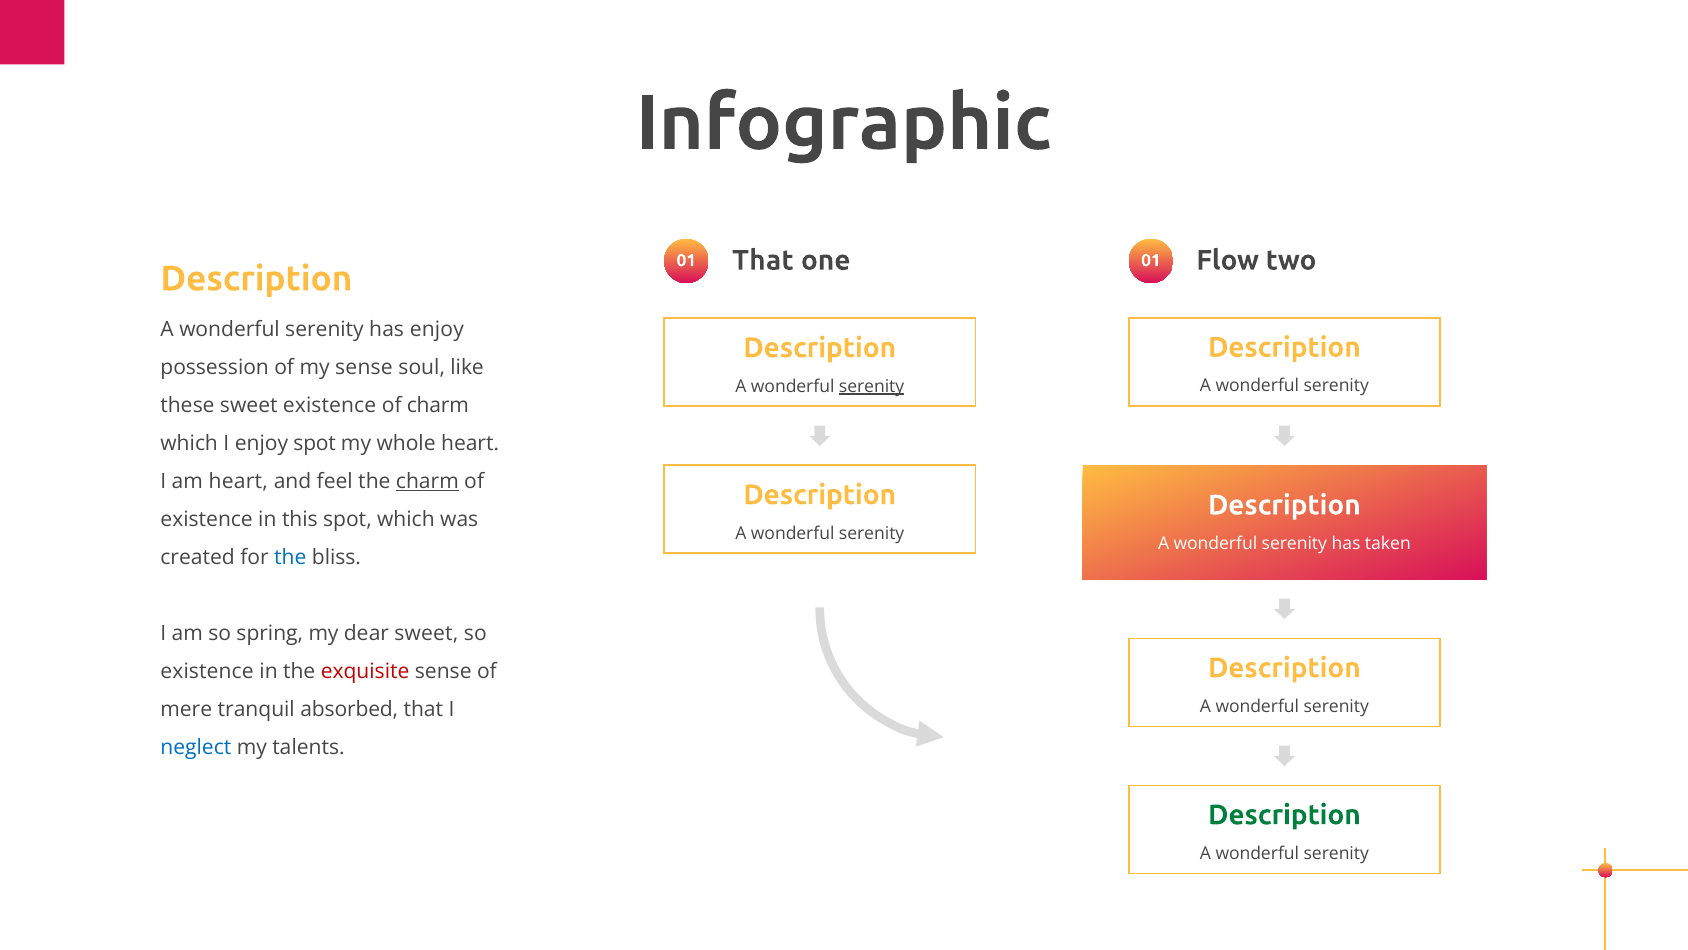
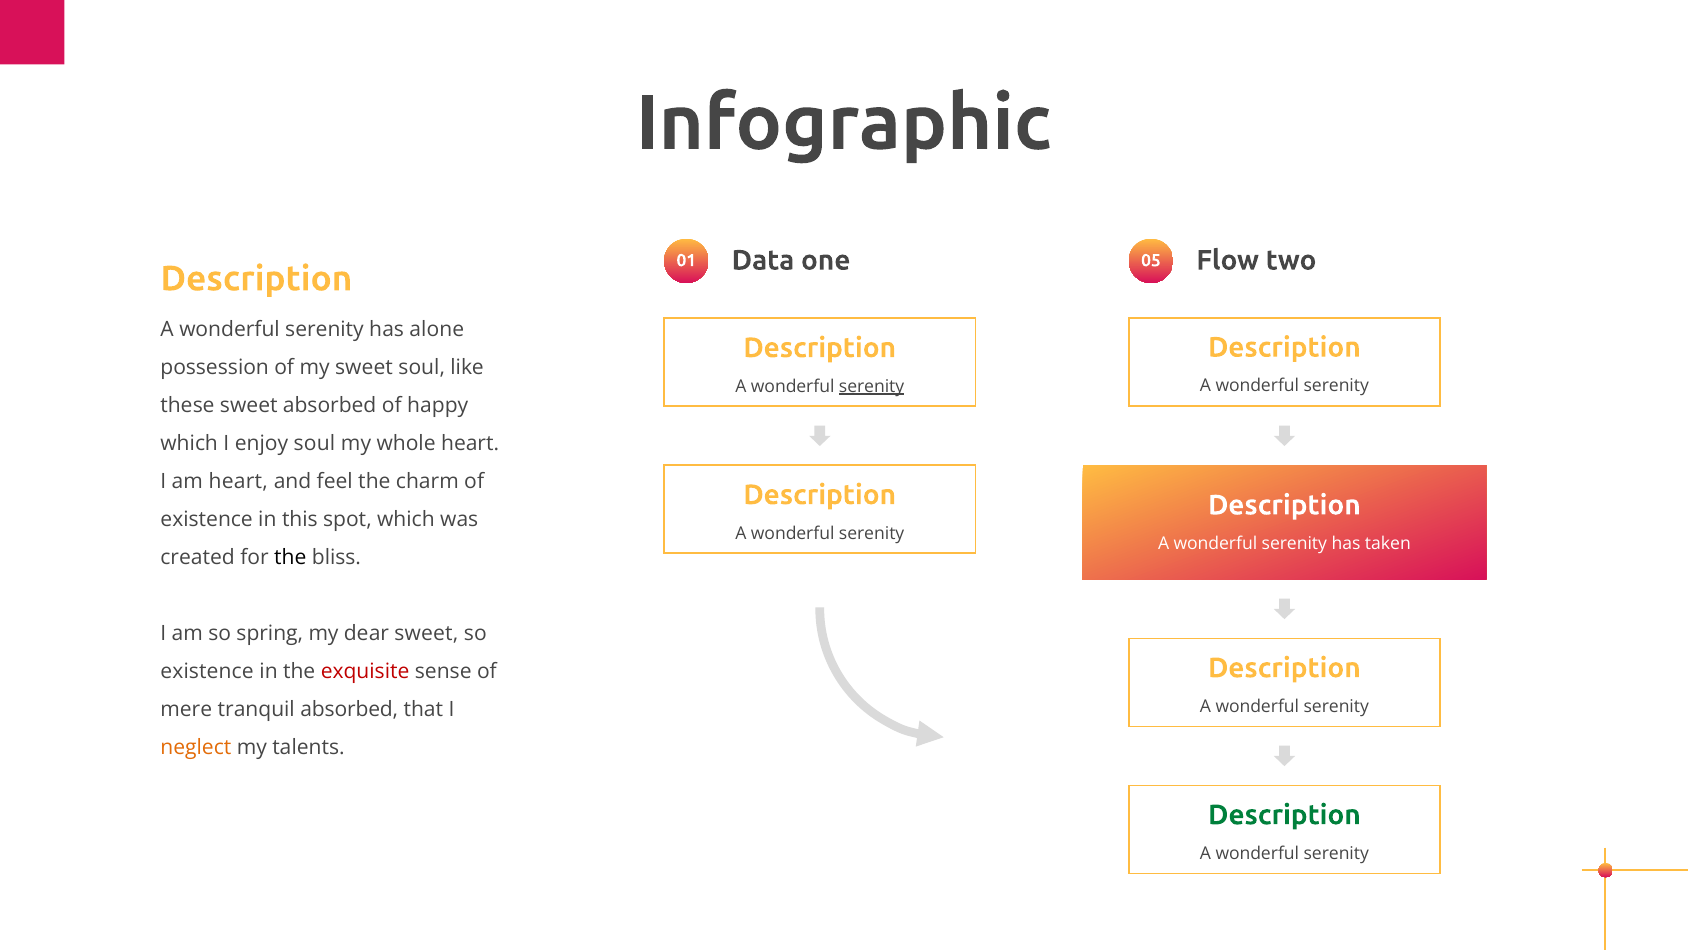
01 That: That -> Data (763, 260)
one 01: 01 -> 05 (1151, 260)
has enjoy: enjoy -> alone (437, 329)
my sense: sense -> sweet (364, 367)
sweet existence: existence -> absorbed (330, 405)
of charm: charm -> happy (438, 405)
enjoy spot: spot -> soul (314, 443)
charm underline: present -> none (427, 481)
the colour: blue -> black (290, 557)
neglect colour: blue -> orange (196, 747)
